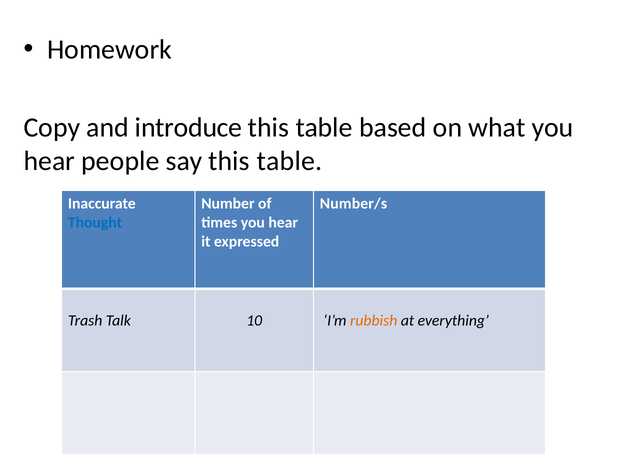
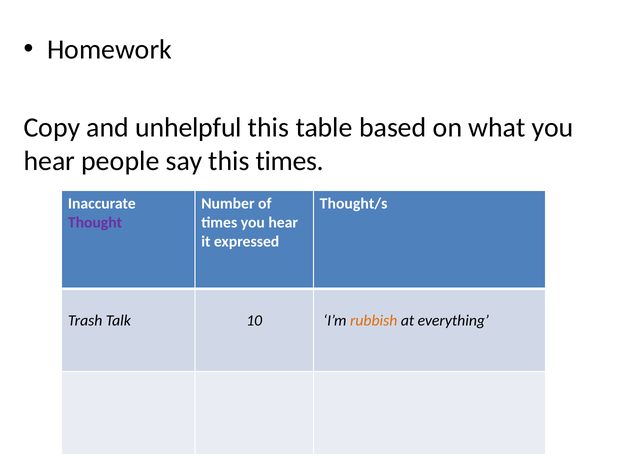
introduce: introduce -> unhelpful (189, 128)
say this table: table -> times (290, 161)
Number/s: Number/s -> Thought/s (354, 204)
Thought colour: blue -> purple (95, 223)
